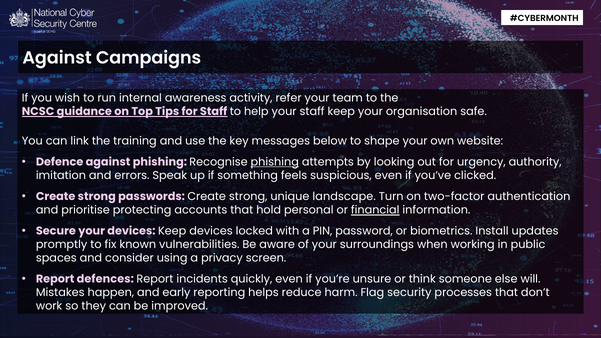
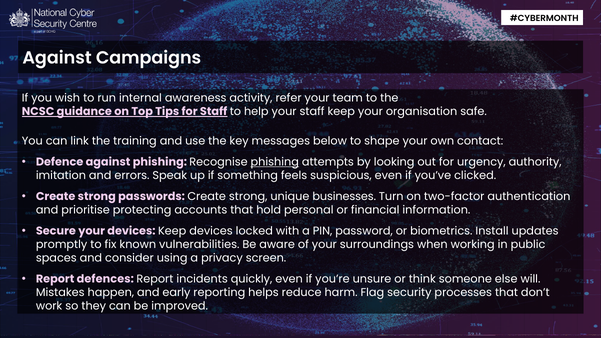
website: website -> contact (480, 141)
landscape: landscape -> businesses (344, 197)
financial underline: present -> none (375, 210)
